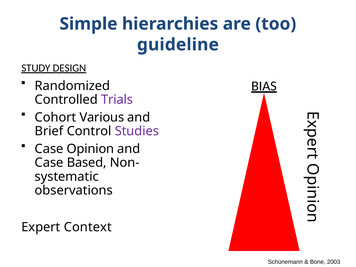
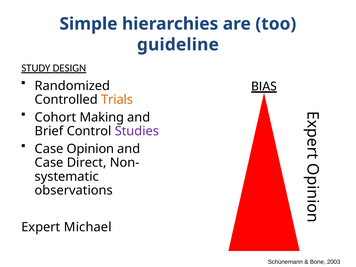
Trials colour: purple -> orange (117, 100)
Various: Various -> Making (102, 117)
Based: Based -> Direct (87, 163)
Context: Context -> Michael (88, 227)
